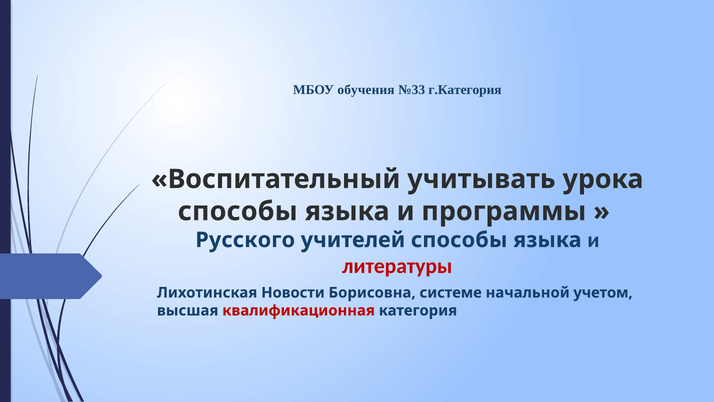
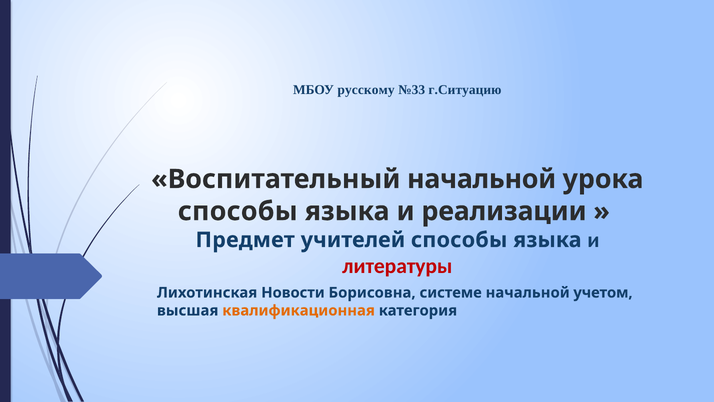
обучения: обучения -> русскому (366, 90)
г.Категория: г.Категория -> г.Ситуацию (465, 90)
Воспитательный учитывать: учитывать -> начальной (482, 179)
программы: программы -> реализации (504, 211)
Русского: Русского -> Предмет (245, 240)
квалификационная colour: red -> orange (299, 310)
